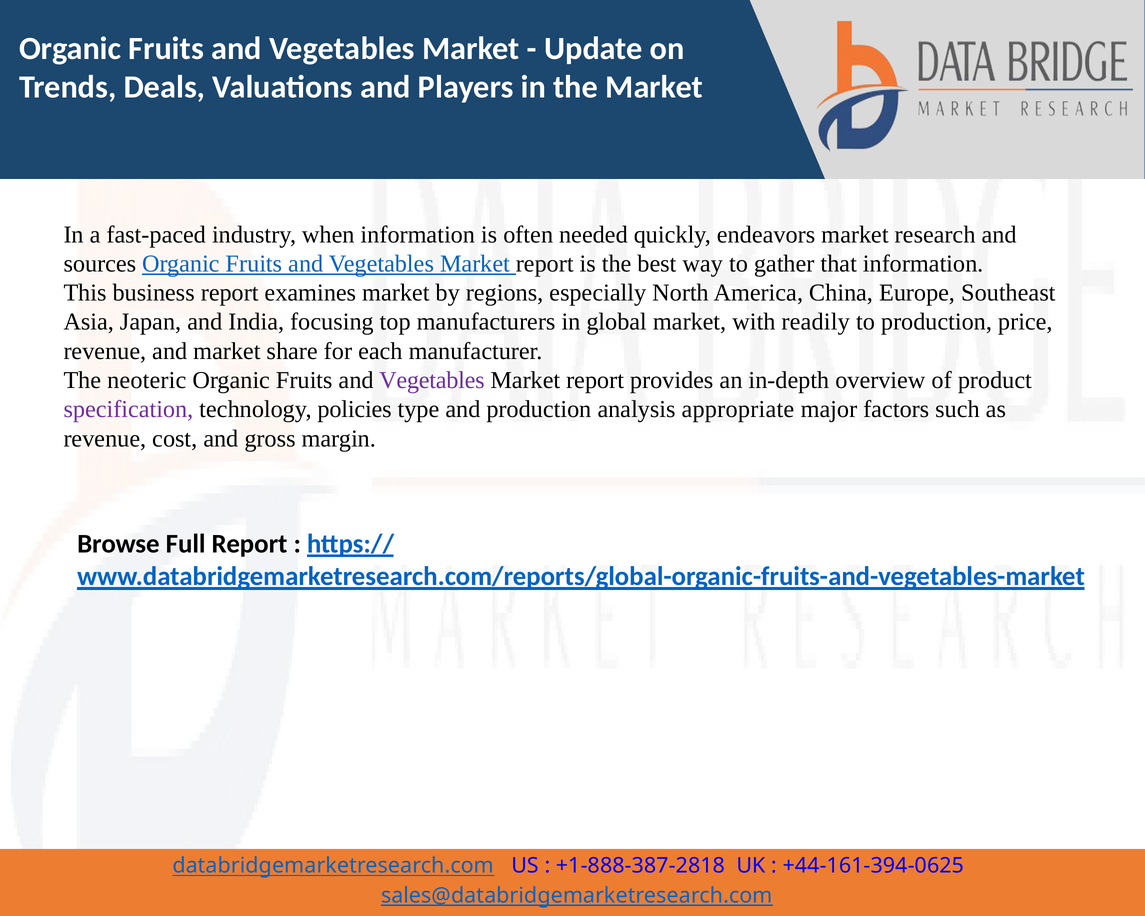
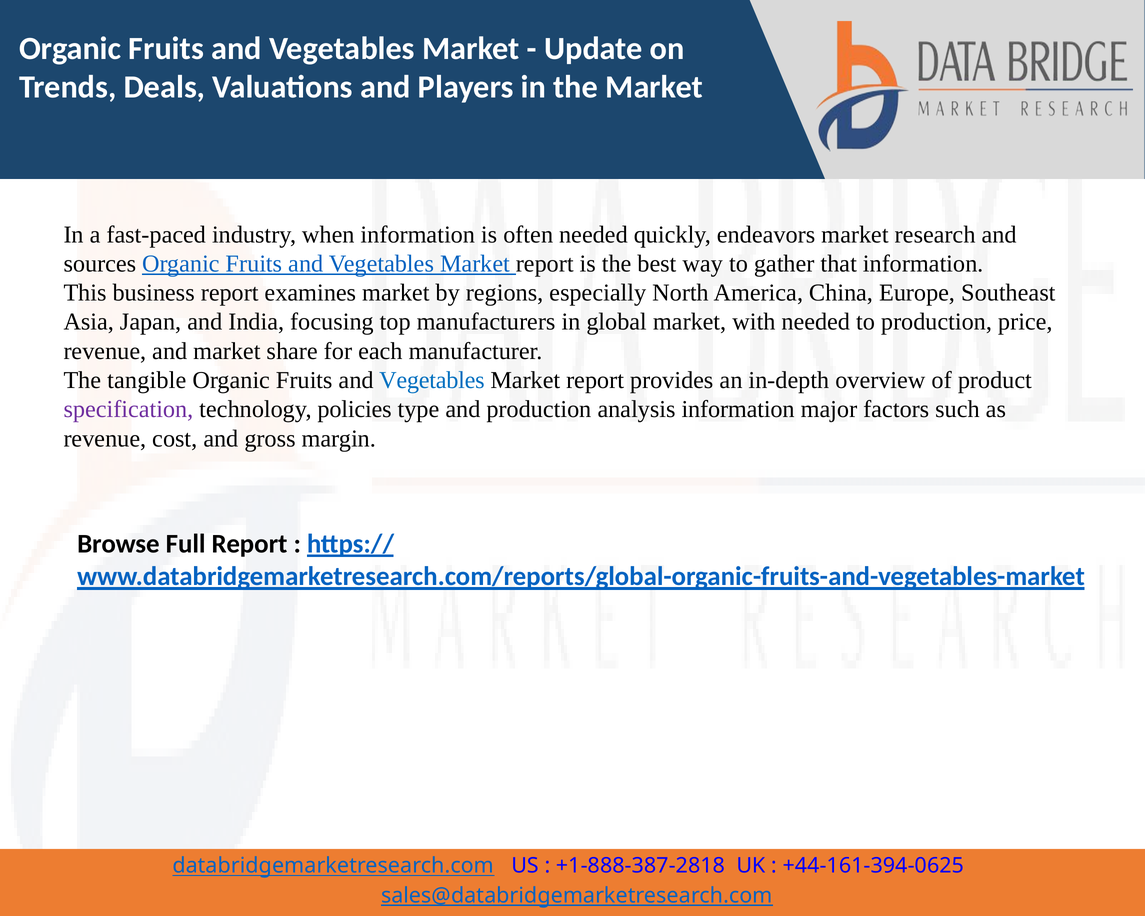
with readily: readily -> needed (816, 322)
neoteric: neoteric -> tangible (147, 380)
Vegetables colour: purple -> blue (432, 380)
analysis appropriate: appropriate -> information (738, 409)
